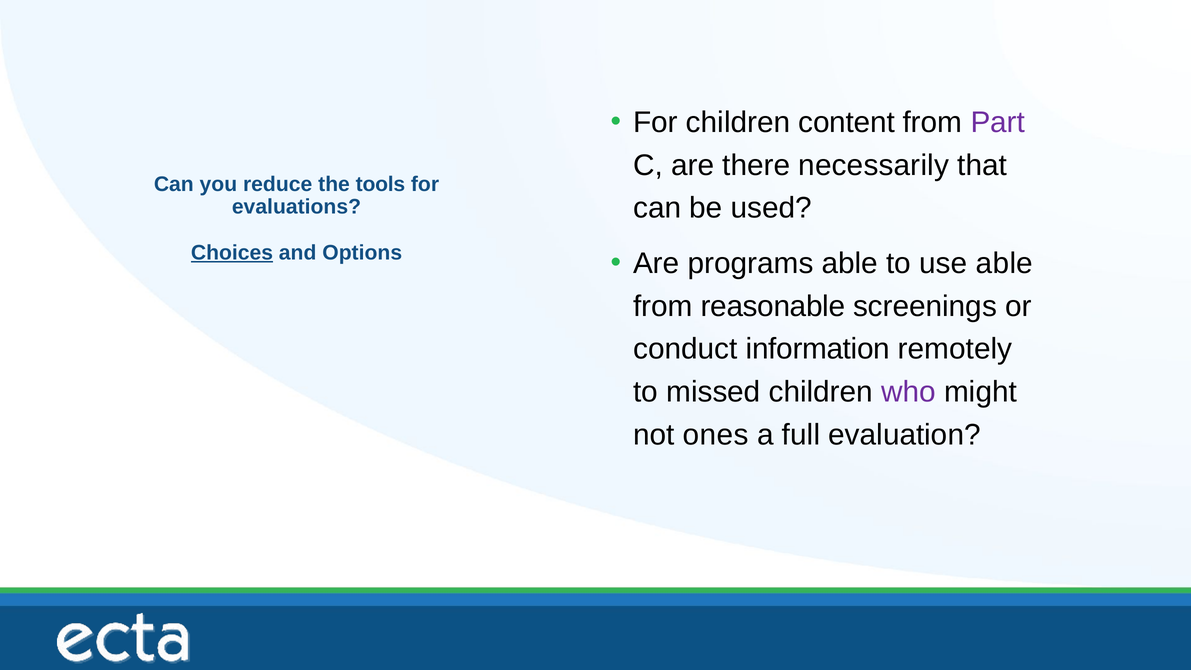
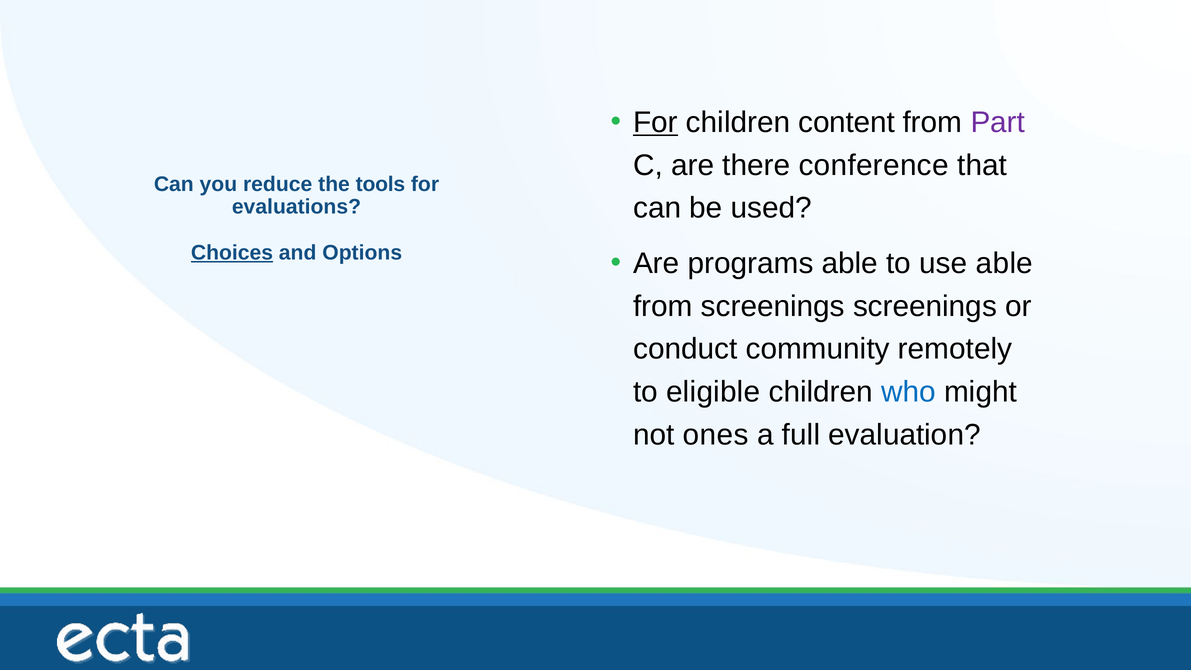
For underline: none -> present (655, 122)
necessarily: necessarily -> conference (874, 165)
from reasonable: reasonable -> screenings (773, 306)
information: information -> community (818, 349)
missed: missed -> eligible (713, 392)
who colour: purple -> blue (909, 392)
